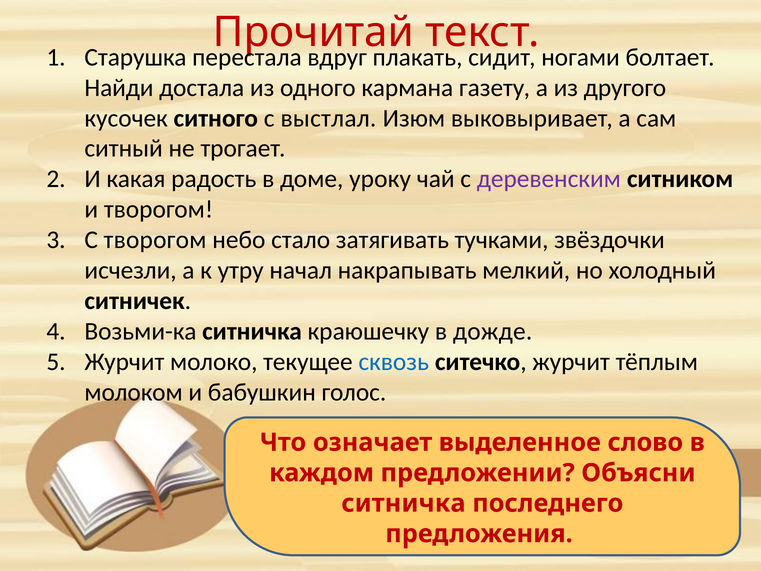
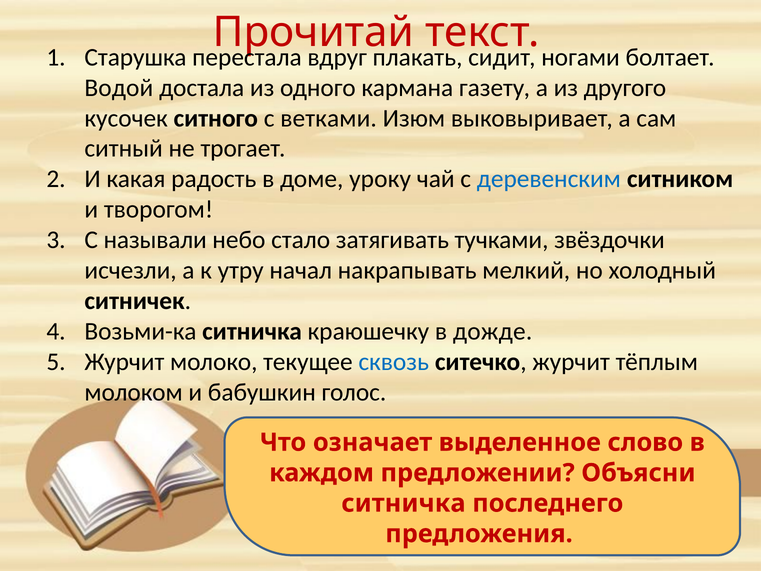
Найди: Найди -> Водой (119, 88)
выстлал: выстлал -> ветками (329, 118)
деревенским colour: purple -> blue (549, 179)
С творогом: творогом -> называли (155, 240)
